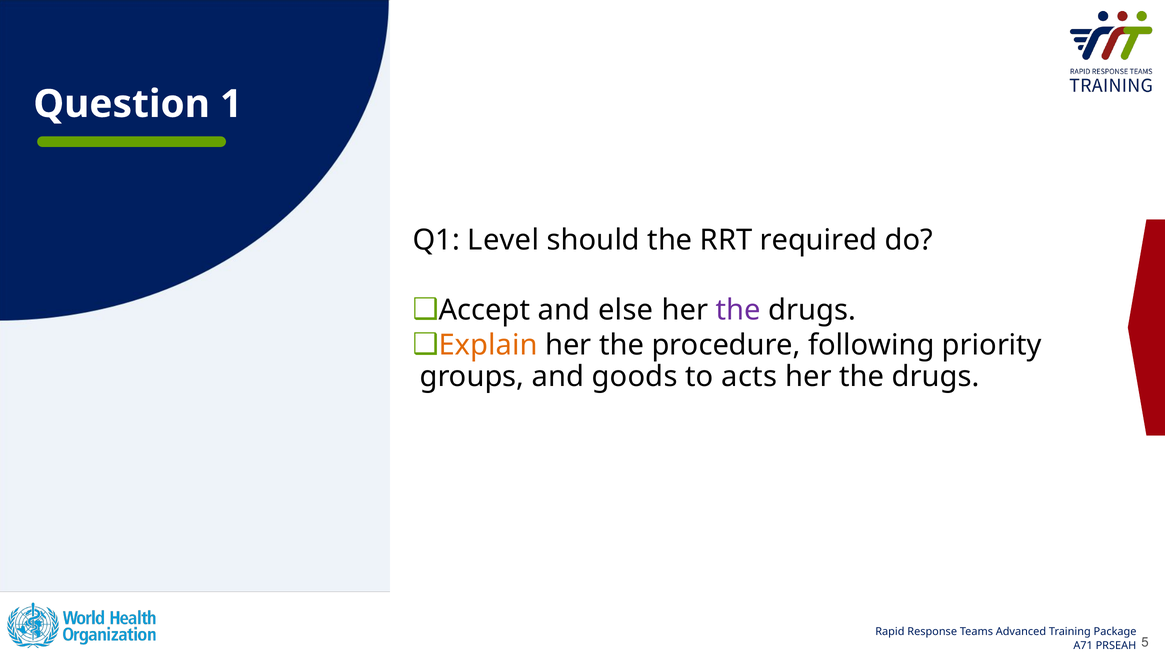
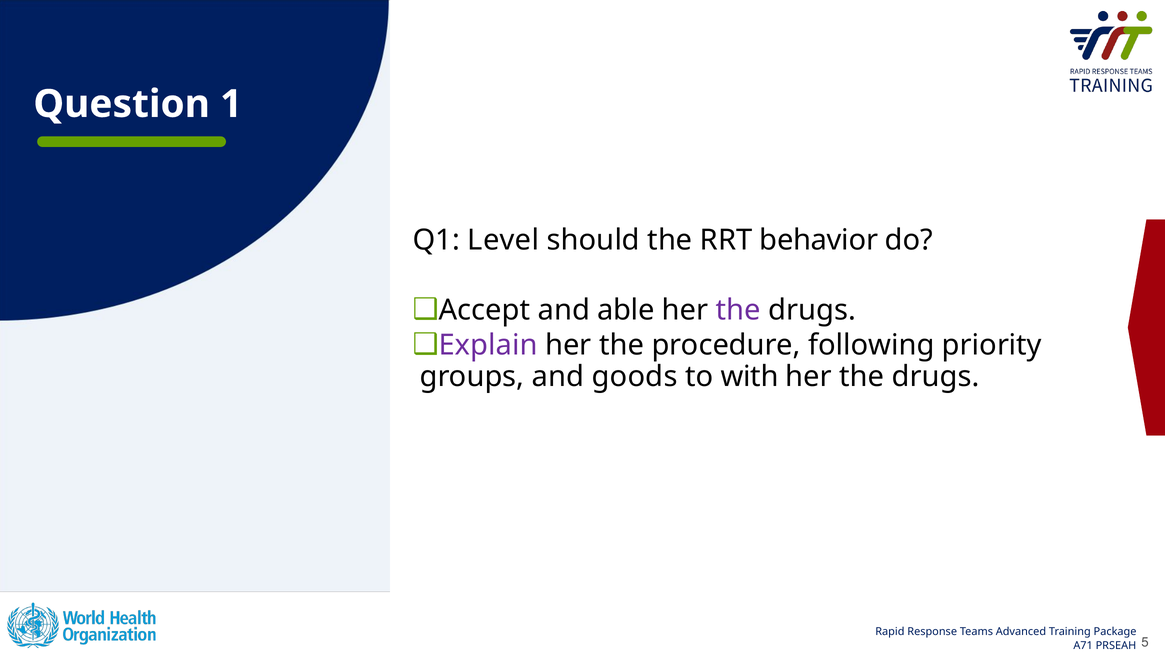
required: required -> behavior (819, 240)
else: else -> able (626, 310)
Explain colour: orange -> purple (488, 345)
acts: acts -> with (750, 377)
